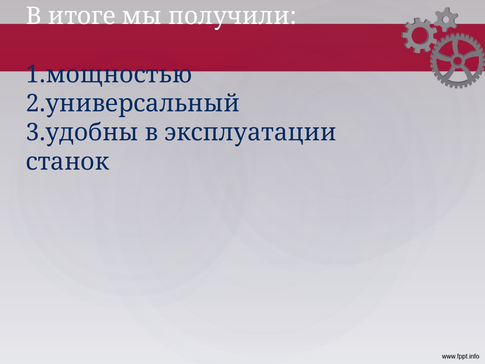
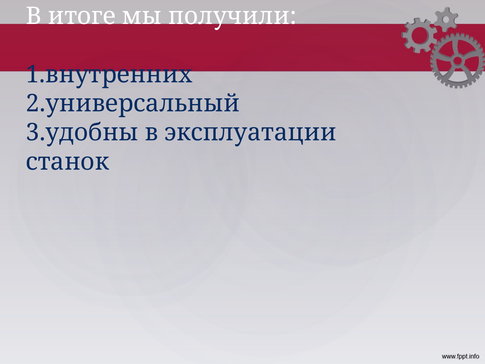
1.мощностью: 1.мощностью -> 1.внутренних (109, 74)
